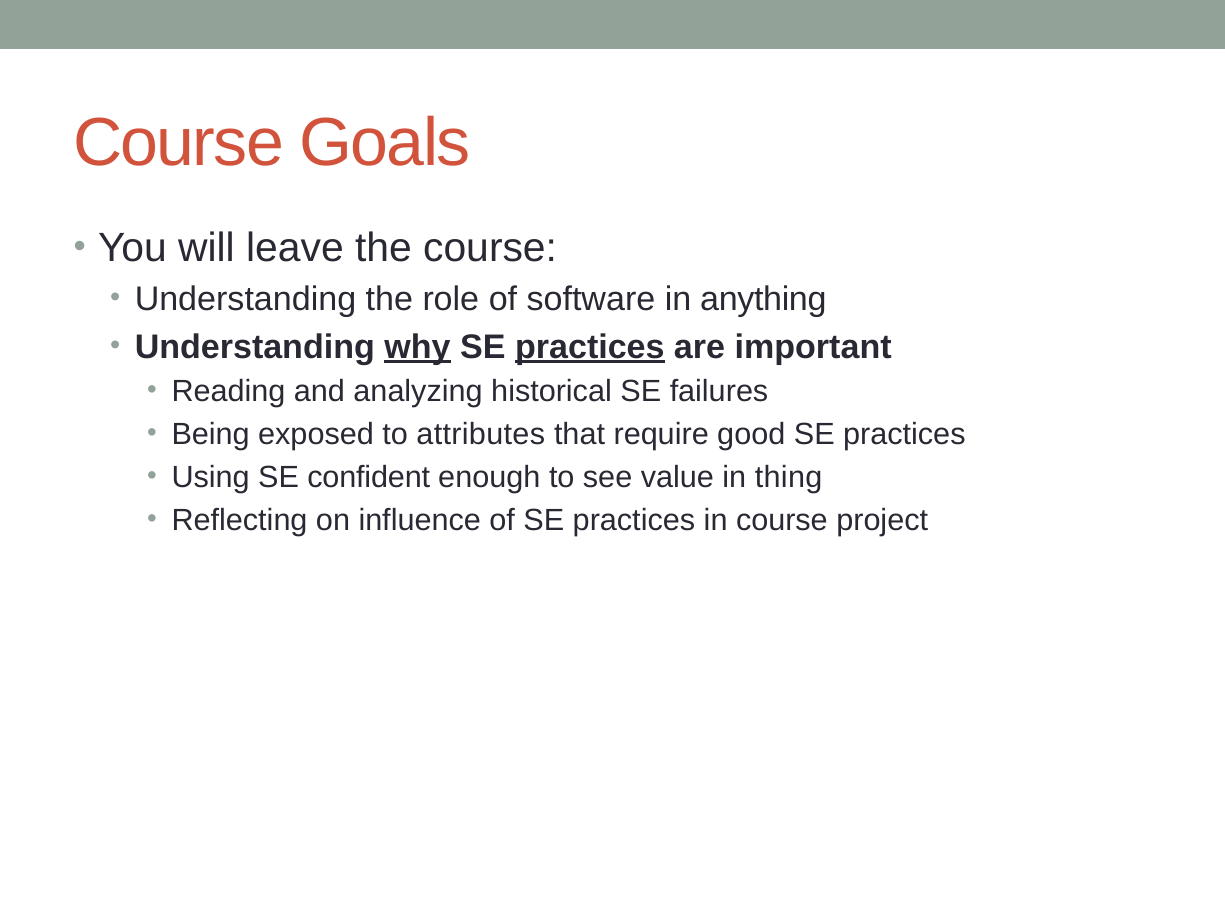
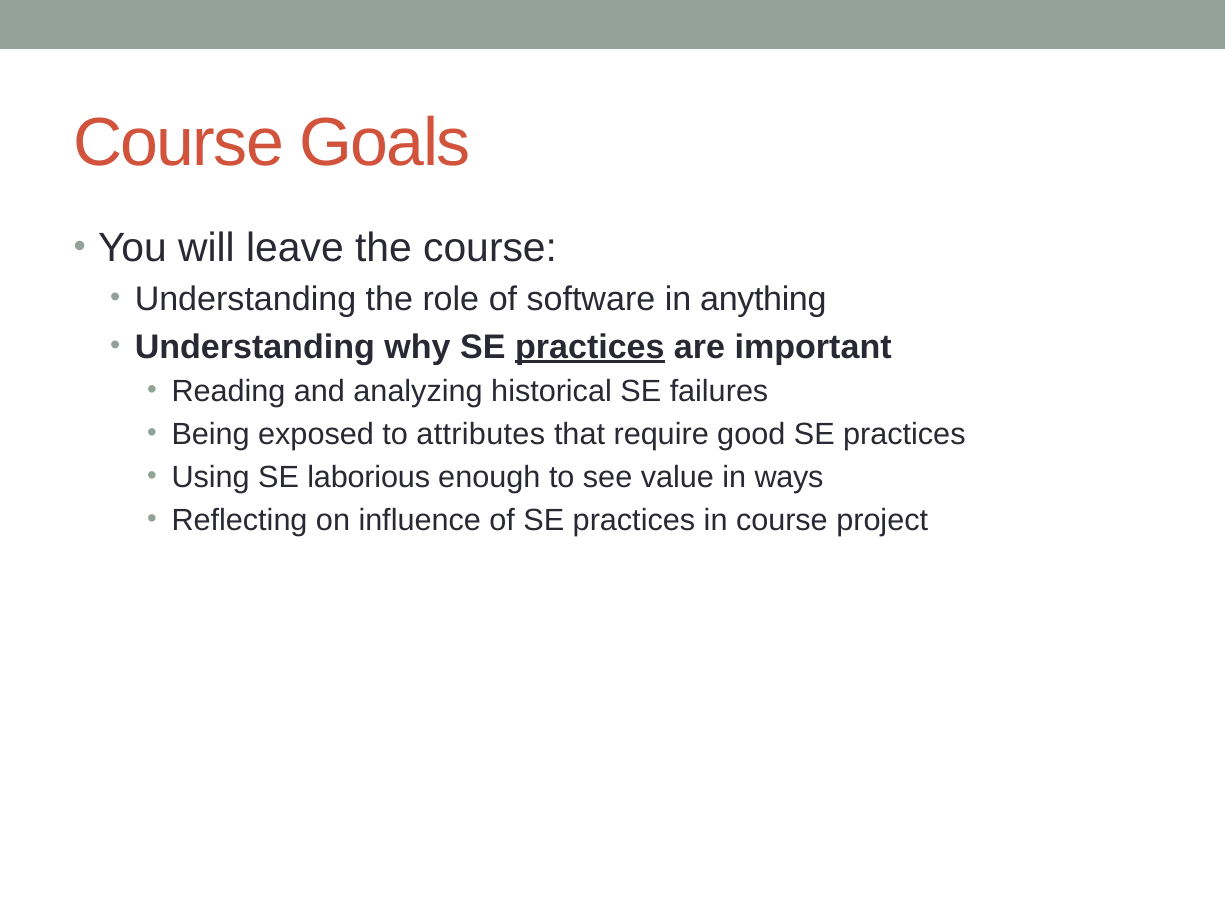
why underline: present -> none (417, 347)
confident: confident -> laborious (369, 477)
thing: thing -> ways (789, 477)
